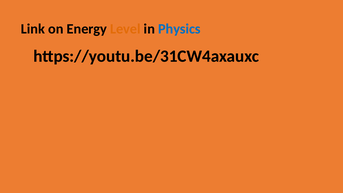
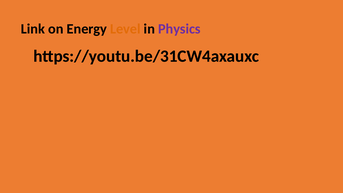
Physics colour: blue -> purple (179, 29)
